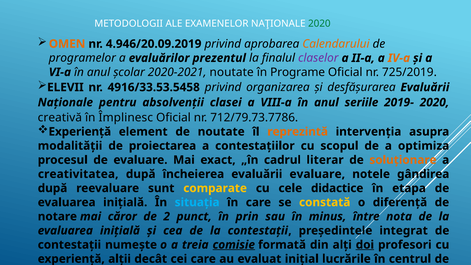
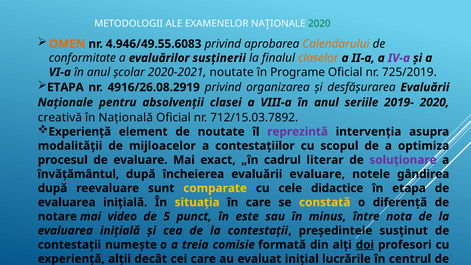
4.946/20.09.2019: 4.946/20.09.2019 -> 4.946/49.55.6083 (154, 44)
programelor: programelor -> conformitate (82, 58)
prezentul: prezentul -> susținerii (219, 58)
claselor colour: purple -> orange (318, 58)
IV-a colour: orange -> purple (399, 58)
ELEVII: ELEVII -> ETAPA (65, 87)
4916/33.53.5458: 4916/33.53.5458 -> 4916/26.08.2919 (154, 87)
Împlinesc: Împlinesc -> Naţională (126, 118)
712/79.73.7786: 712/79.73.7786 -> 712/15.03.7892 (254, 118)
reprezintă colour: orange -> purple (298, 132)
proiectarea: proiectarea -> mijloacelor (162, 146)
soluționare colour: orange -> purple (403, 160)
creativitatea: creativitatea -> învățământul (78, 174)
situația colour: light blue -> yellow (197, 202)
căror: căror -> video (122, 216)
2: 2 -> 5 (167, 216)
prin: prin -> este (247, 216)
integrat: integrat -> susținut (404, 231)
comisie underline: present -> none (234, 245)
